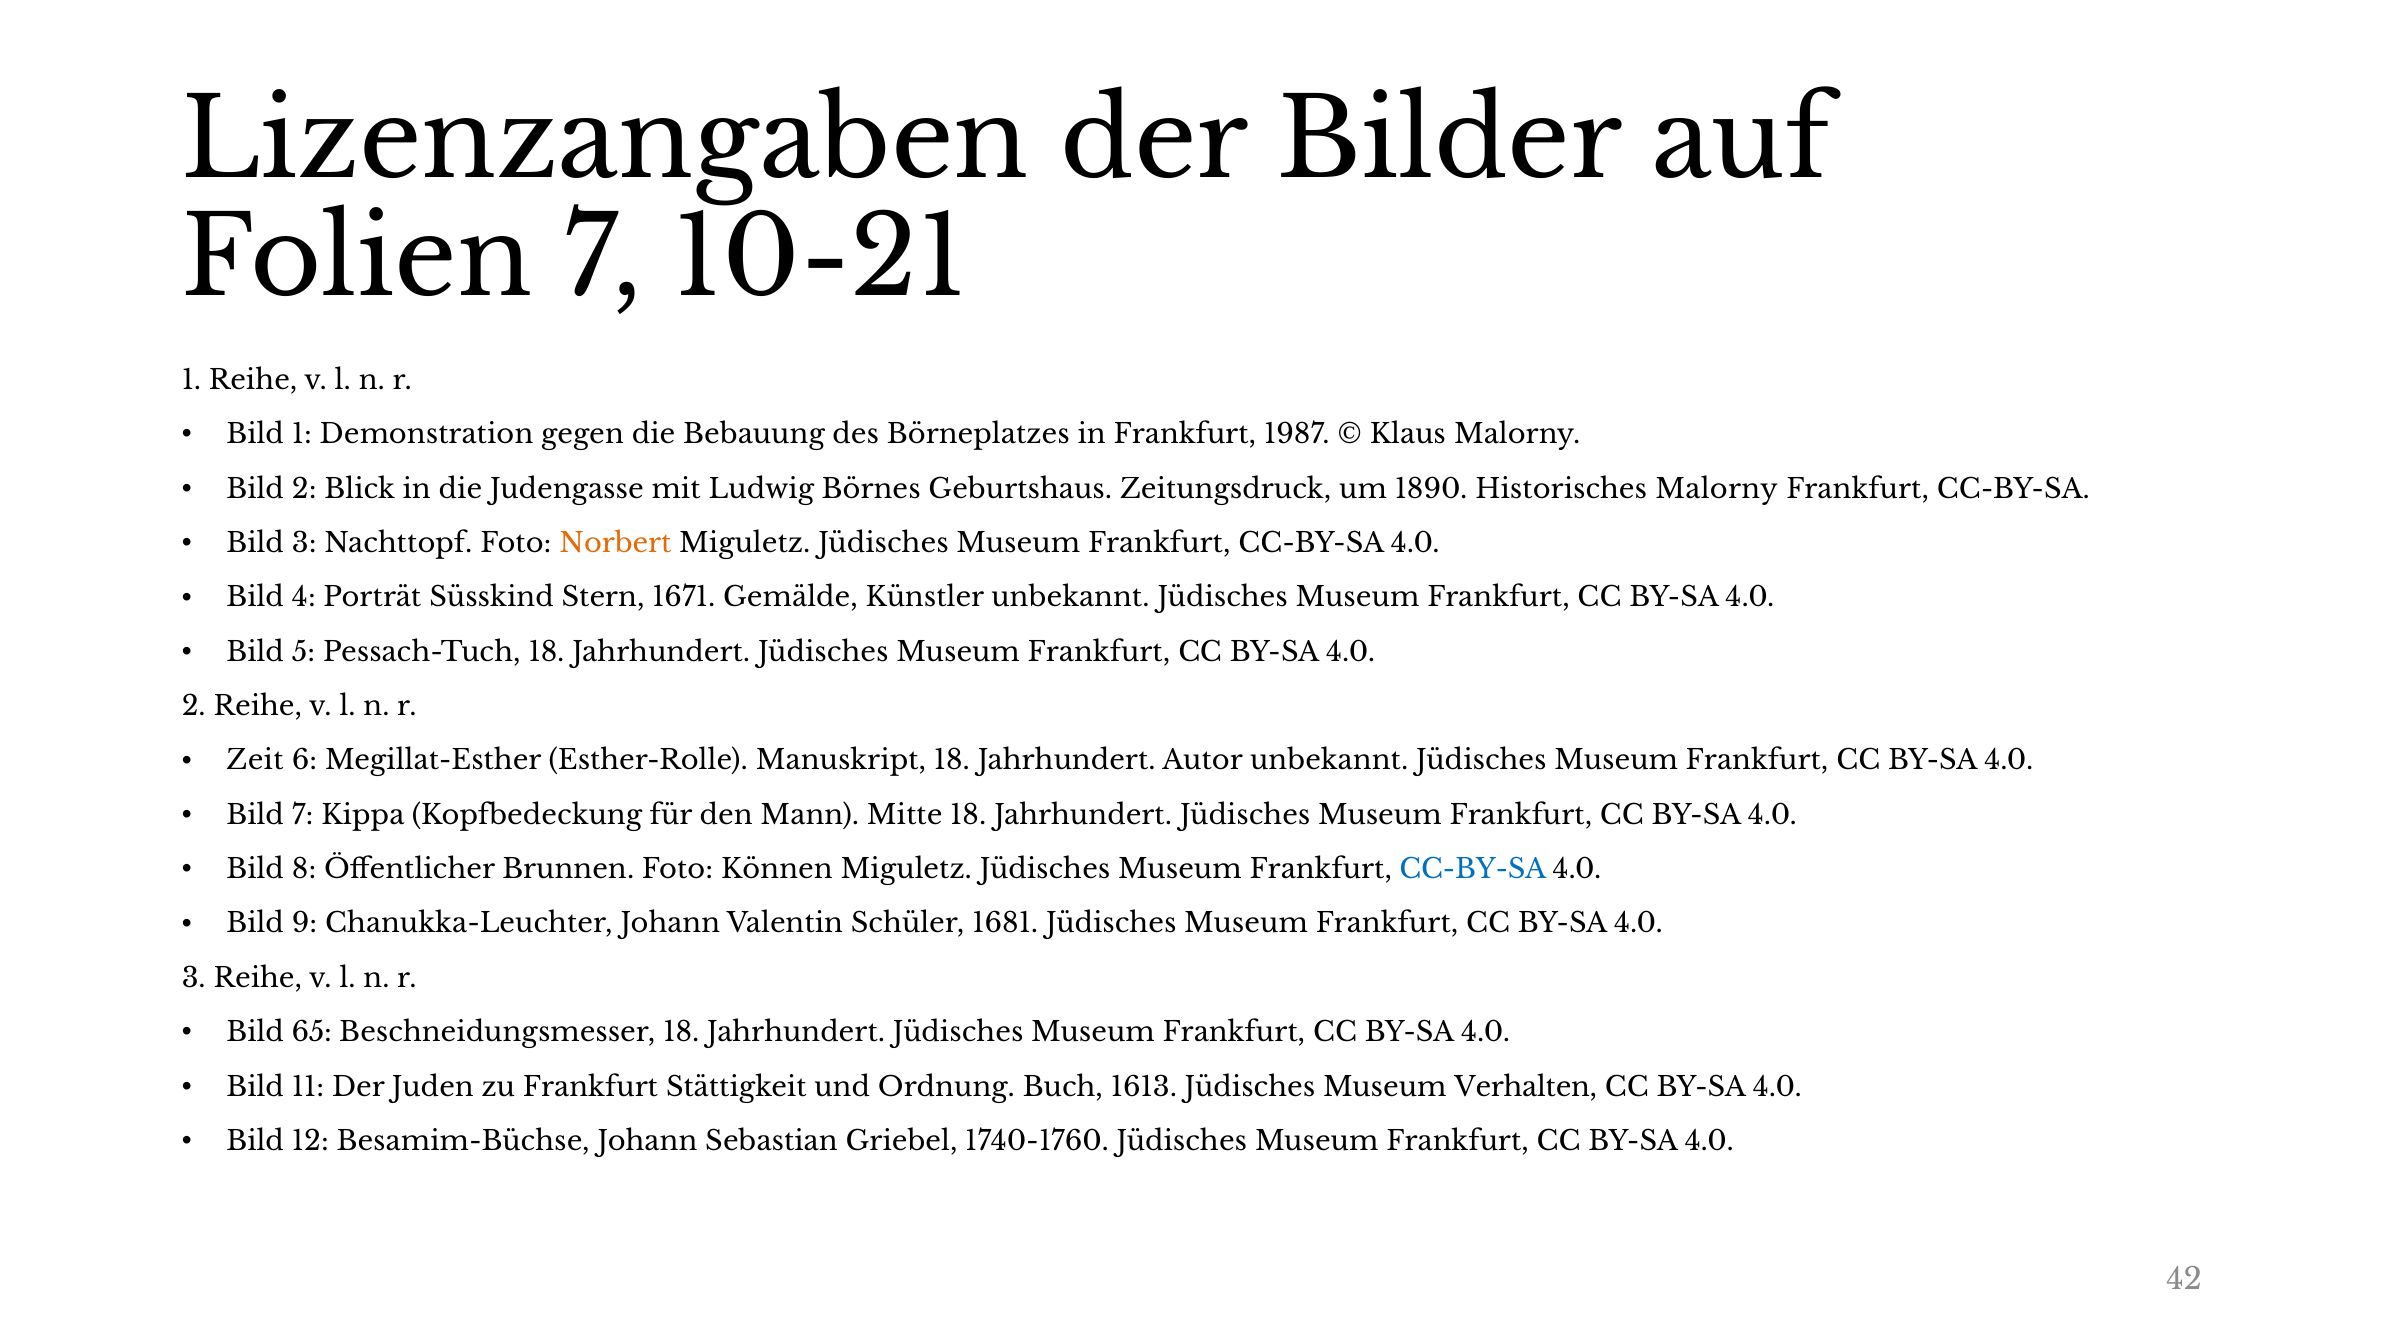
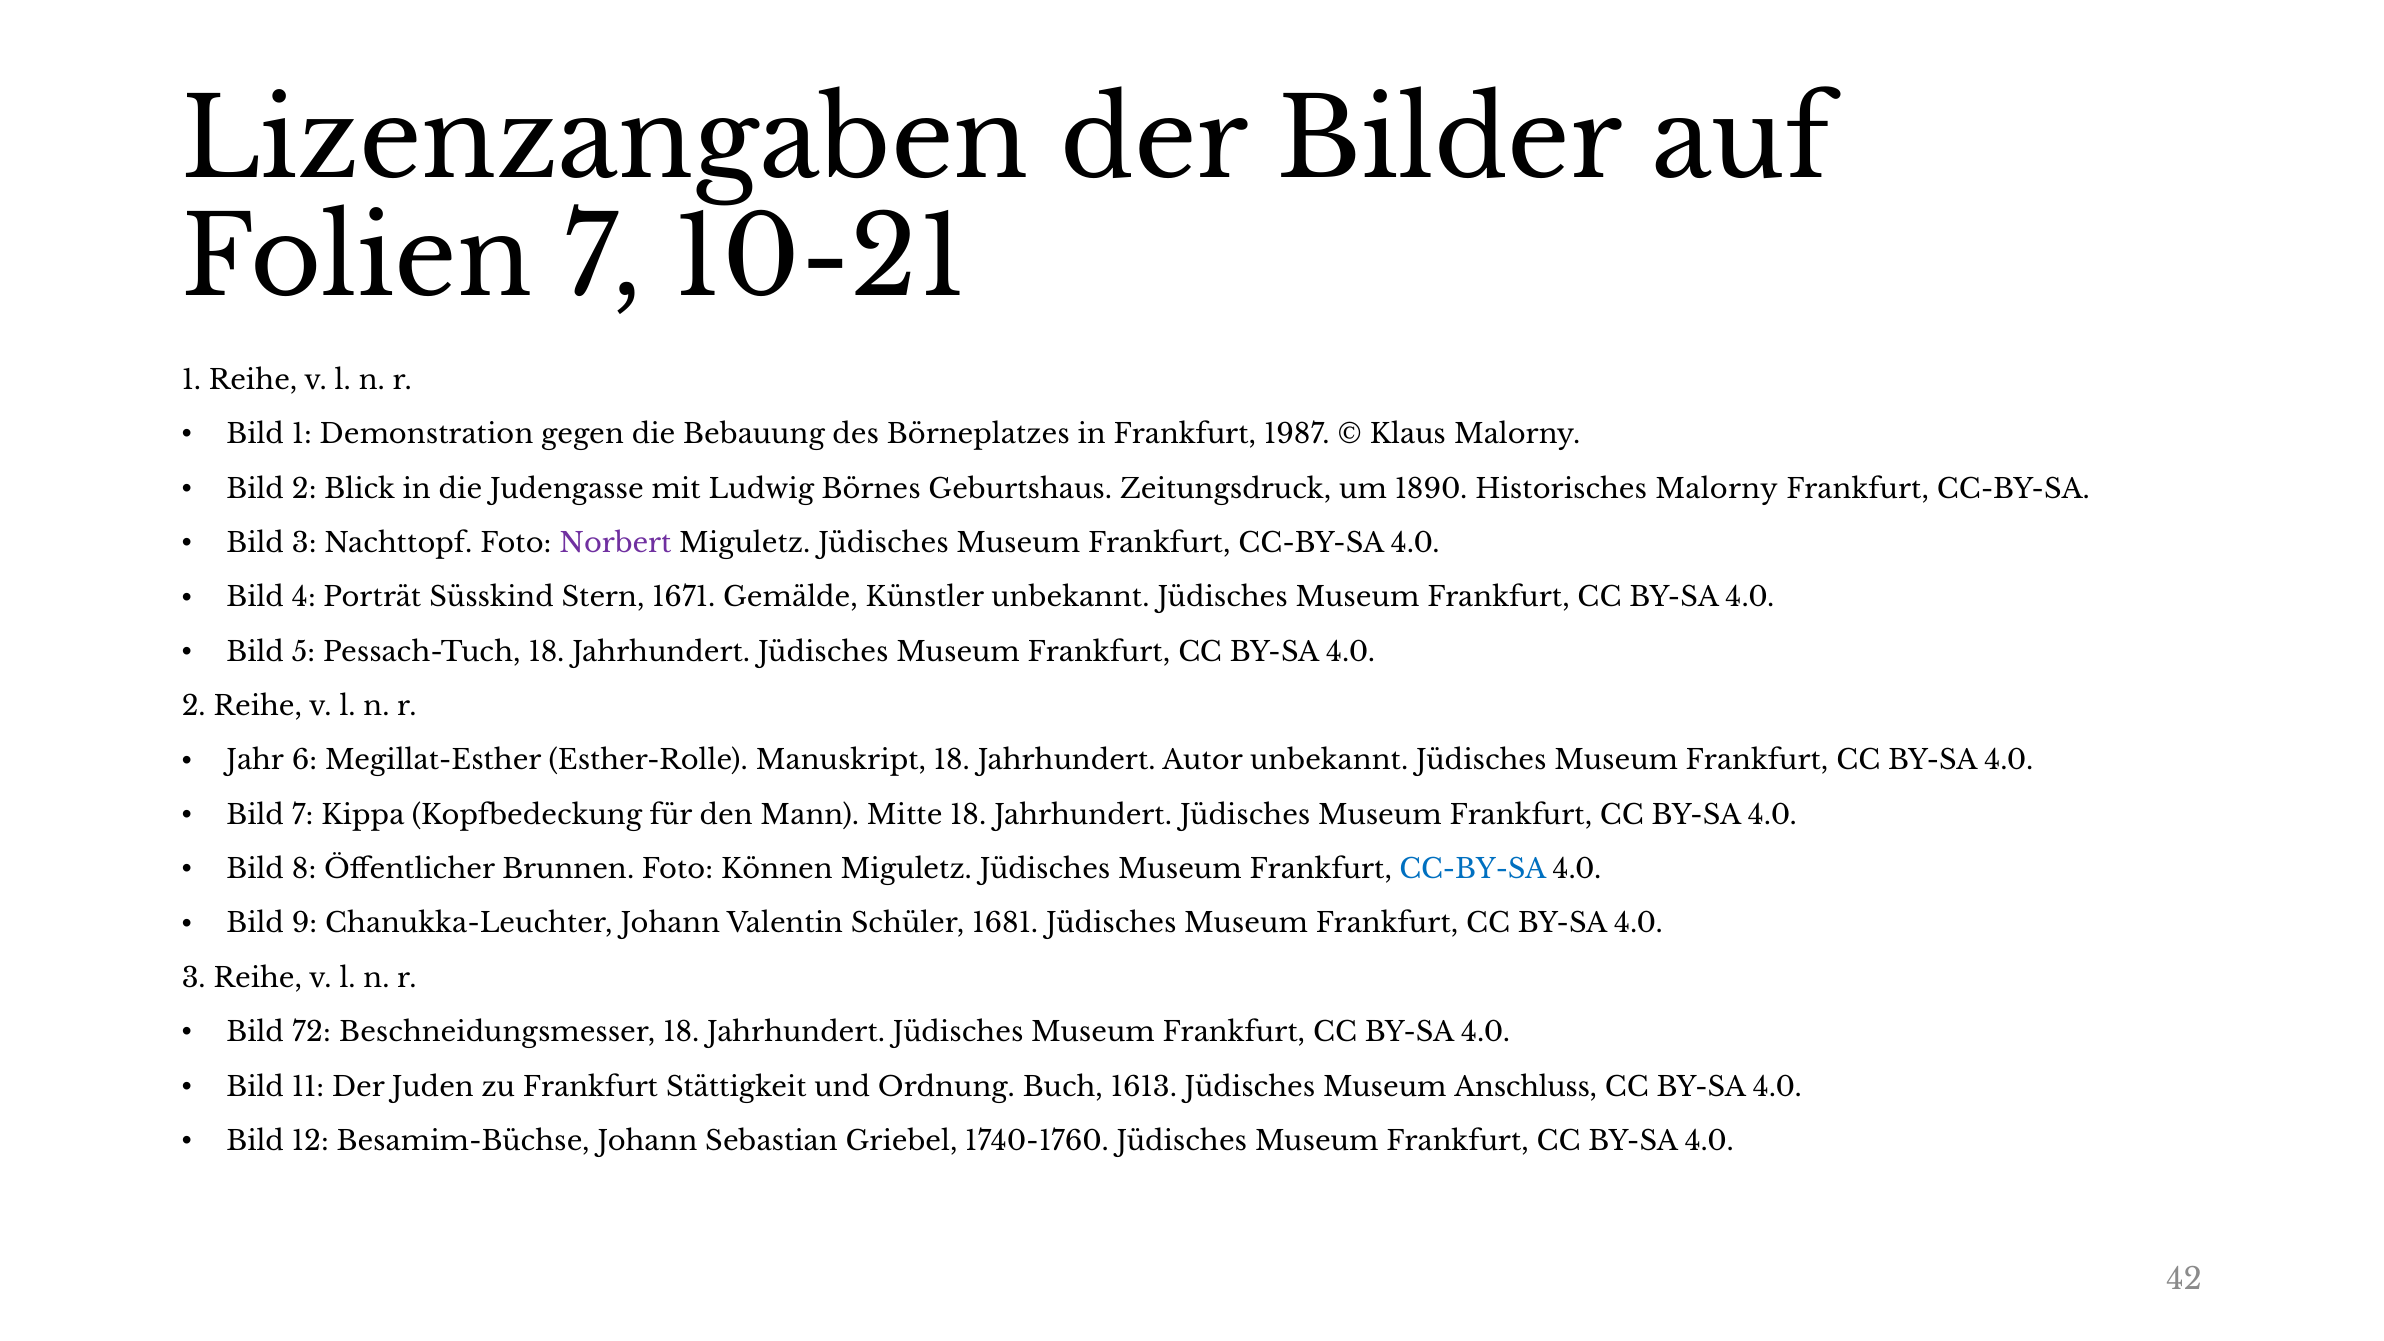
Norbert colour: orange -> purple (615, 544)
Zeit: Zeit -> Jahr (255, 761)
65: 65 -> 72 (312, 1033)
Verhalten: Verhalten -> Anschluss (1526, 1087)
